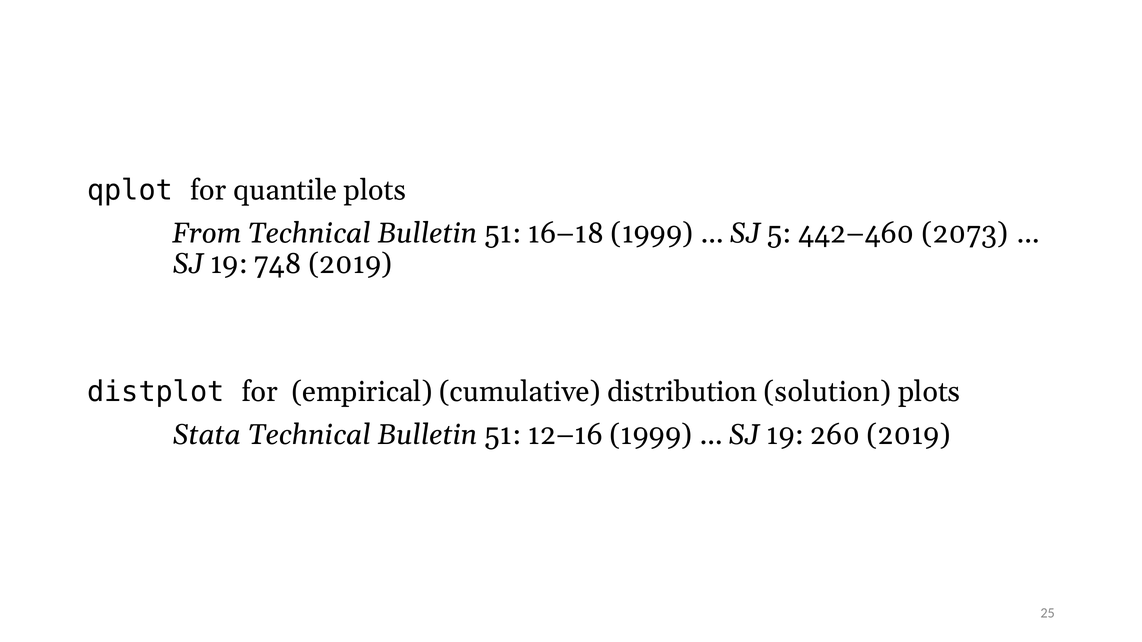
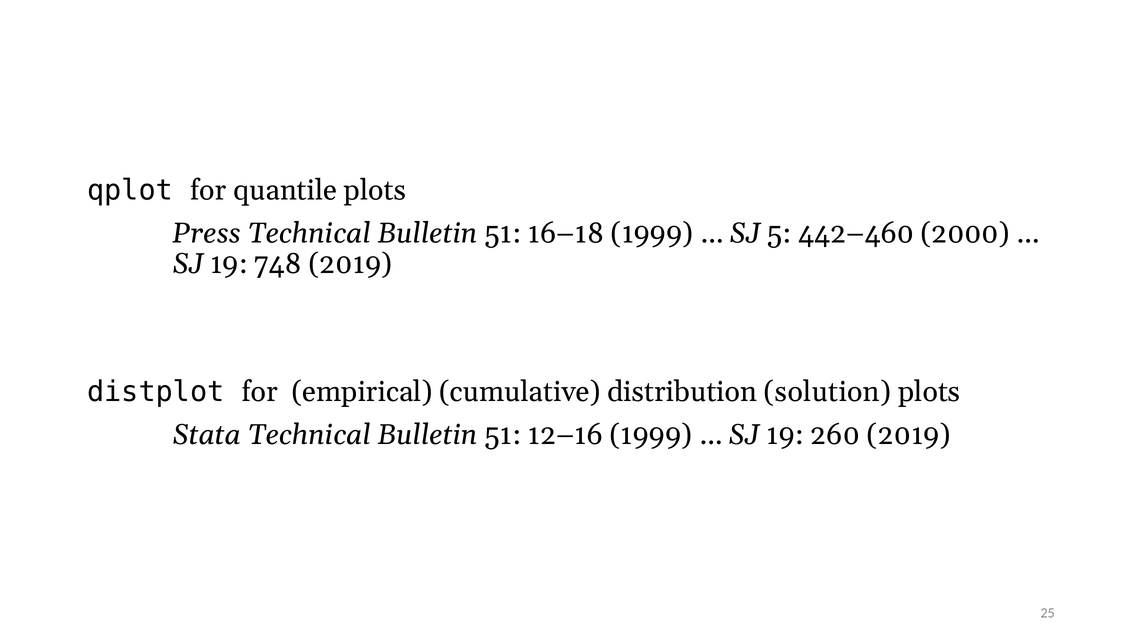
From: From -> Press (207, 233)
2073: 2073 -> 2000 (965, 233)
